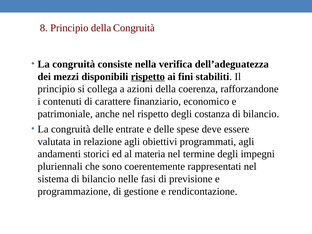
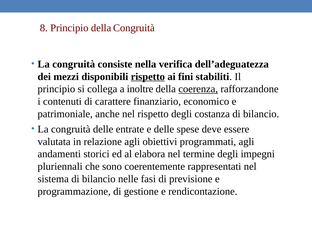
azioni: azioni -> inoltre (140, 89)
coerenza underline: none -> present (198, 89)
materia: materia -> elabora (150, 154)
